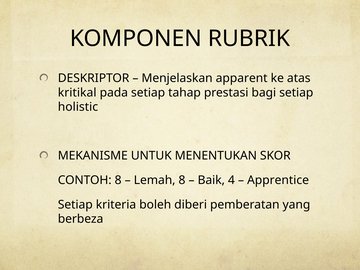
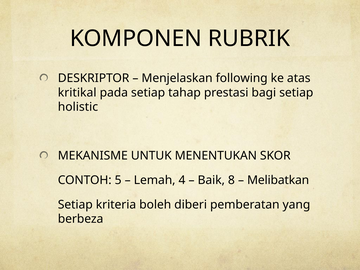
apparent: apparent -> following (242, 78)
CONTOH 8: 8 -> 5 (118, 180)
Lemah 8: 8 -> 4 (182, 180)
4: 4 -> 8 (231, 180)
Apprentice: Apprentice -> Melibatkan (278, 180)
